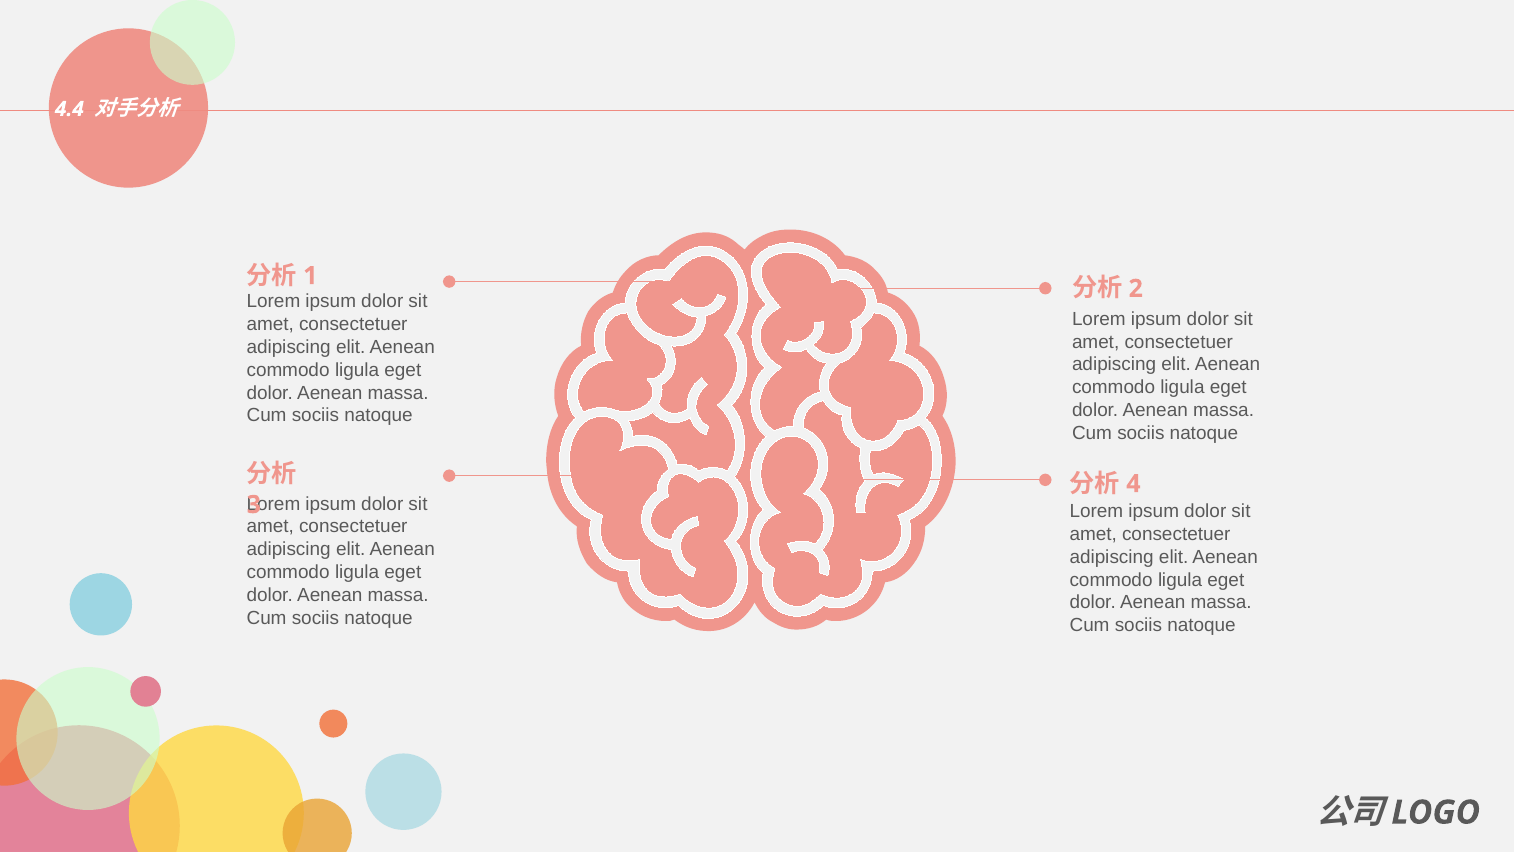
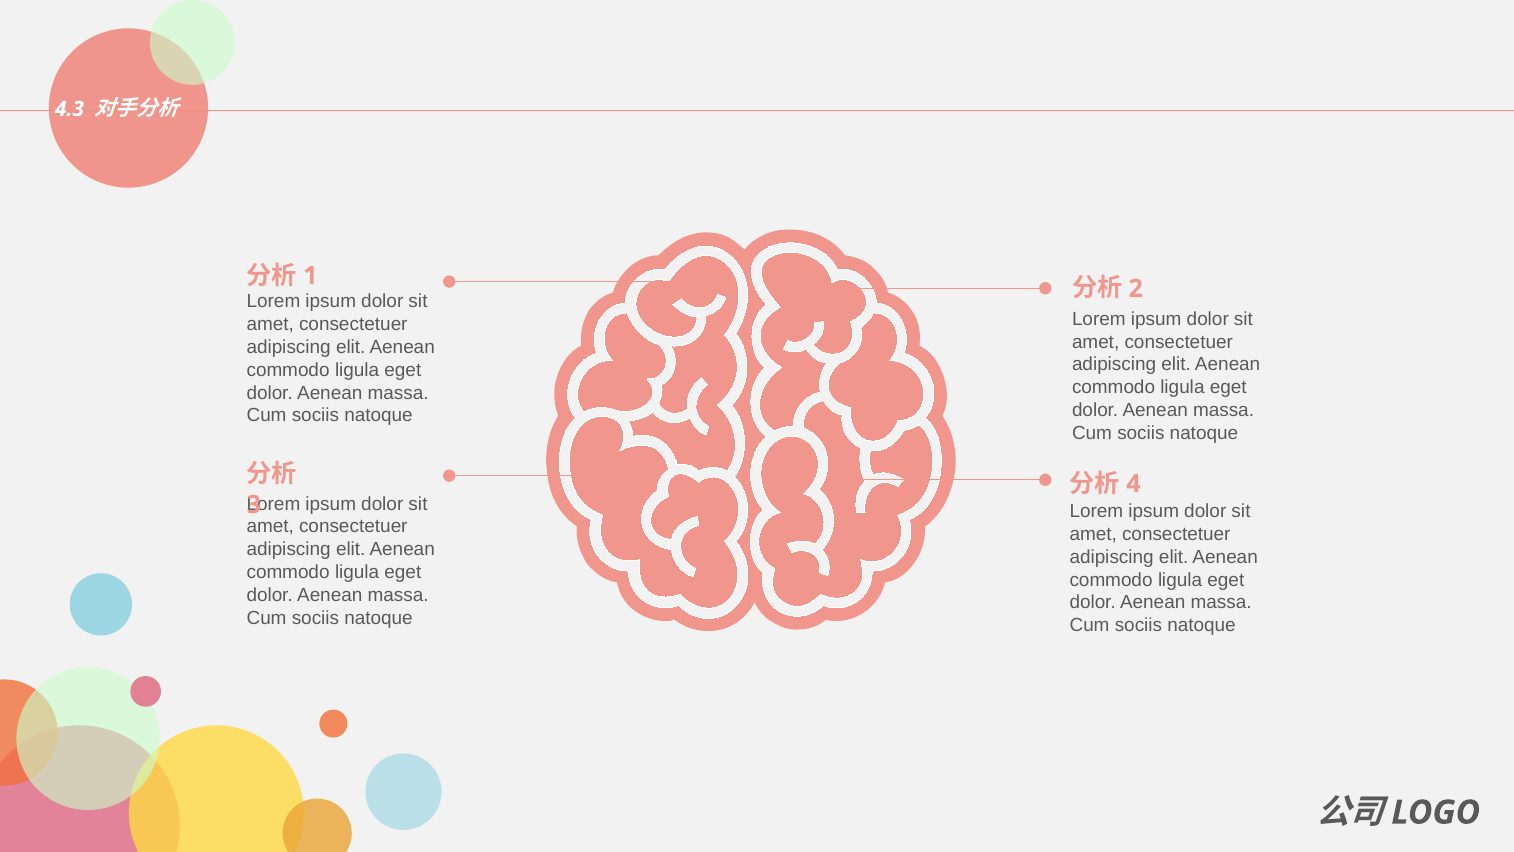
4.4: 4.4 -> 4.3 (69, 109)
